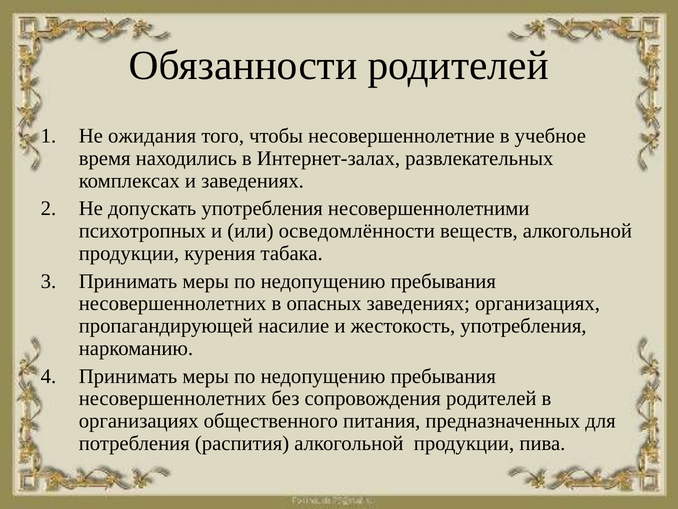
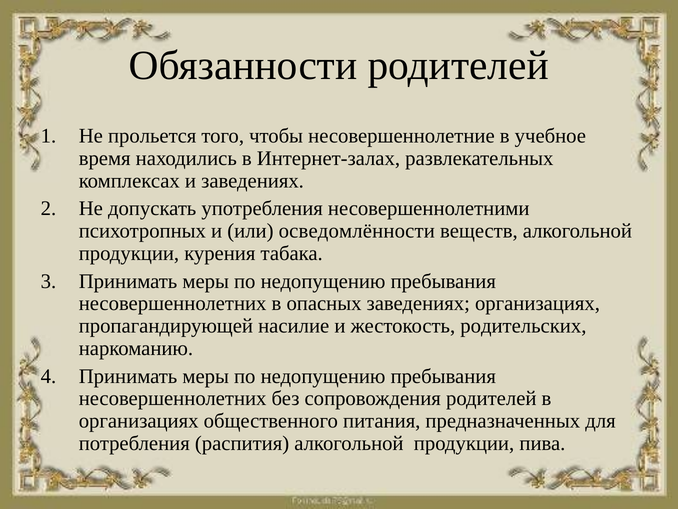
ожидания: ожидания -> прольется (152, 136)
жестокость употребления: употребления -> родительских (523, 326)
